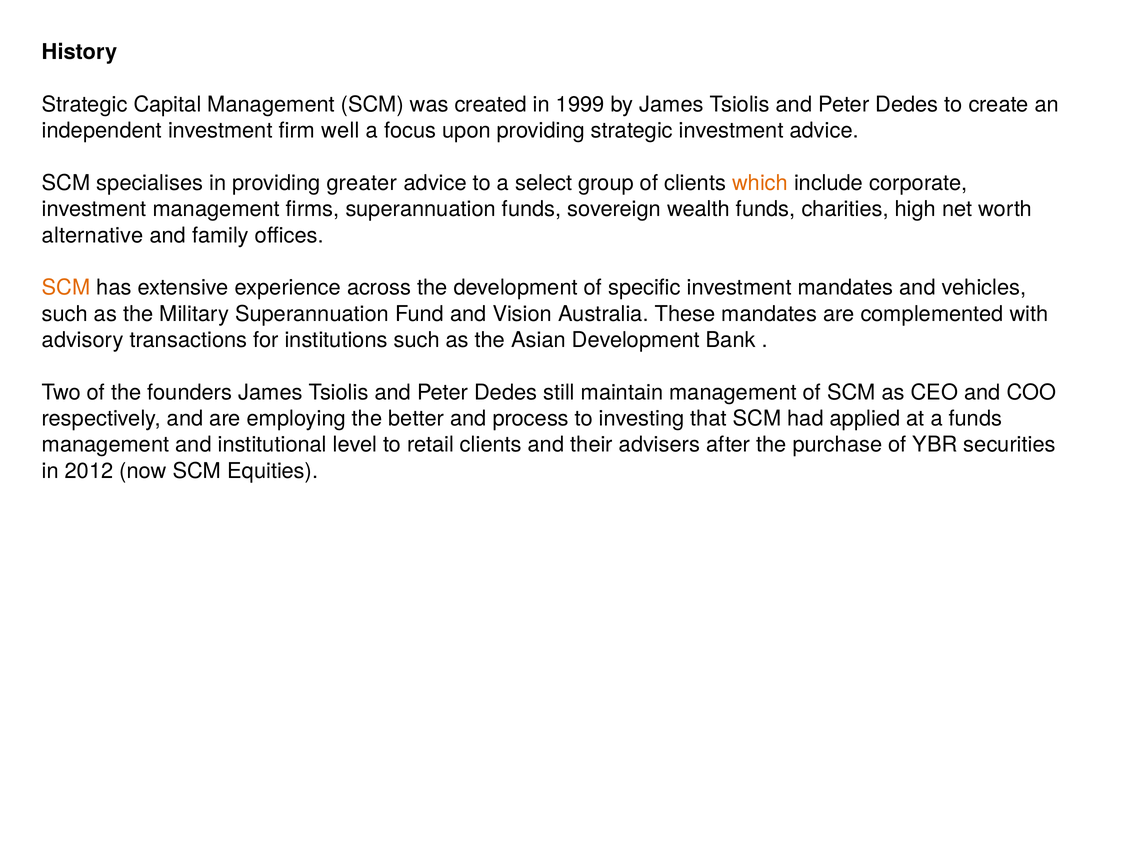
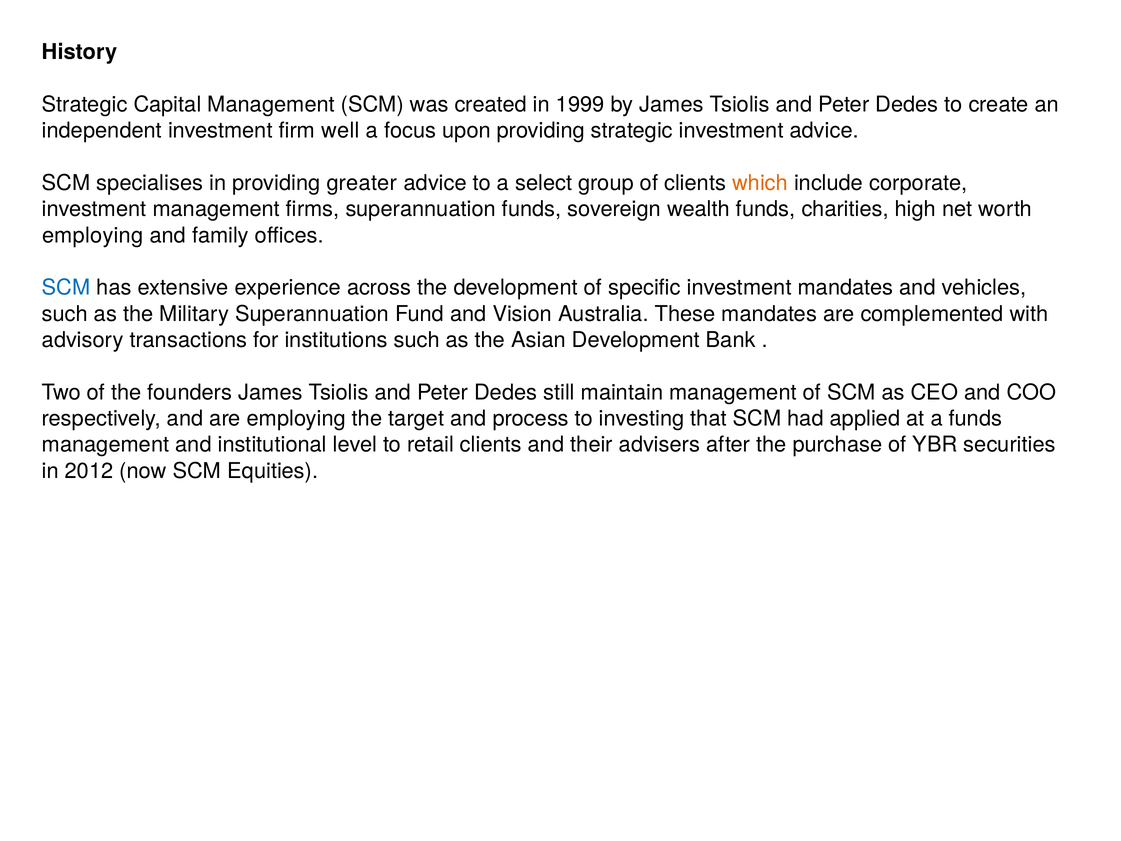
alternative: alternative -> employing (93, 235)
SCM colour: orange -> blue (66, 288)
better: better -> target (416, 418)
